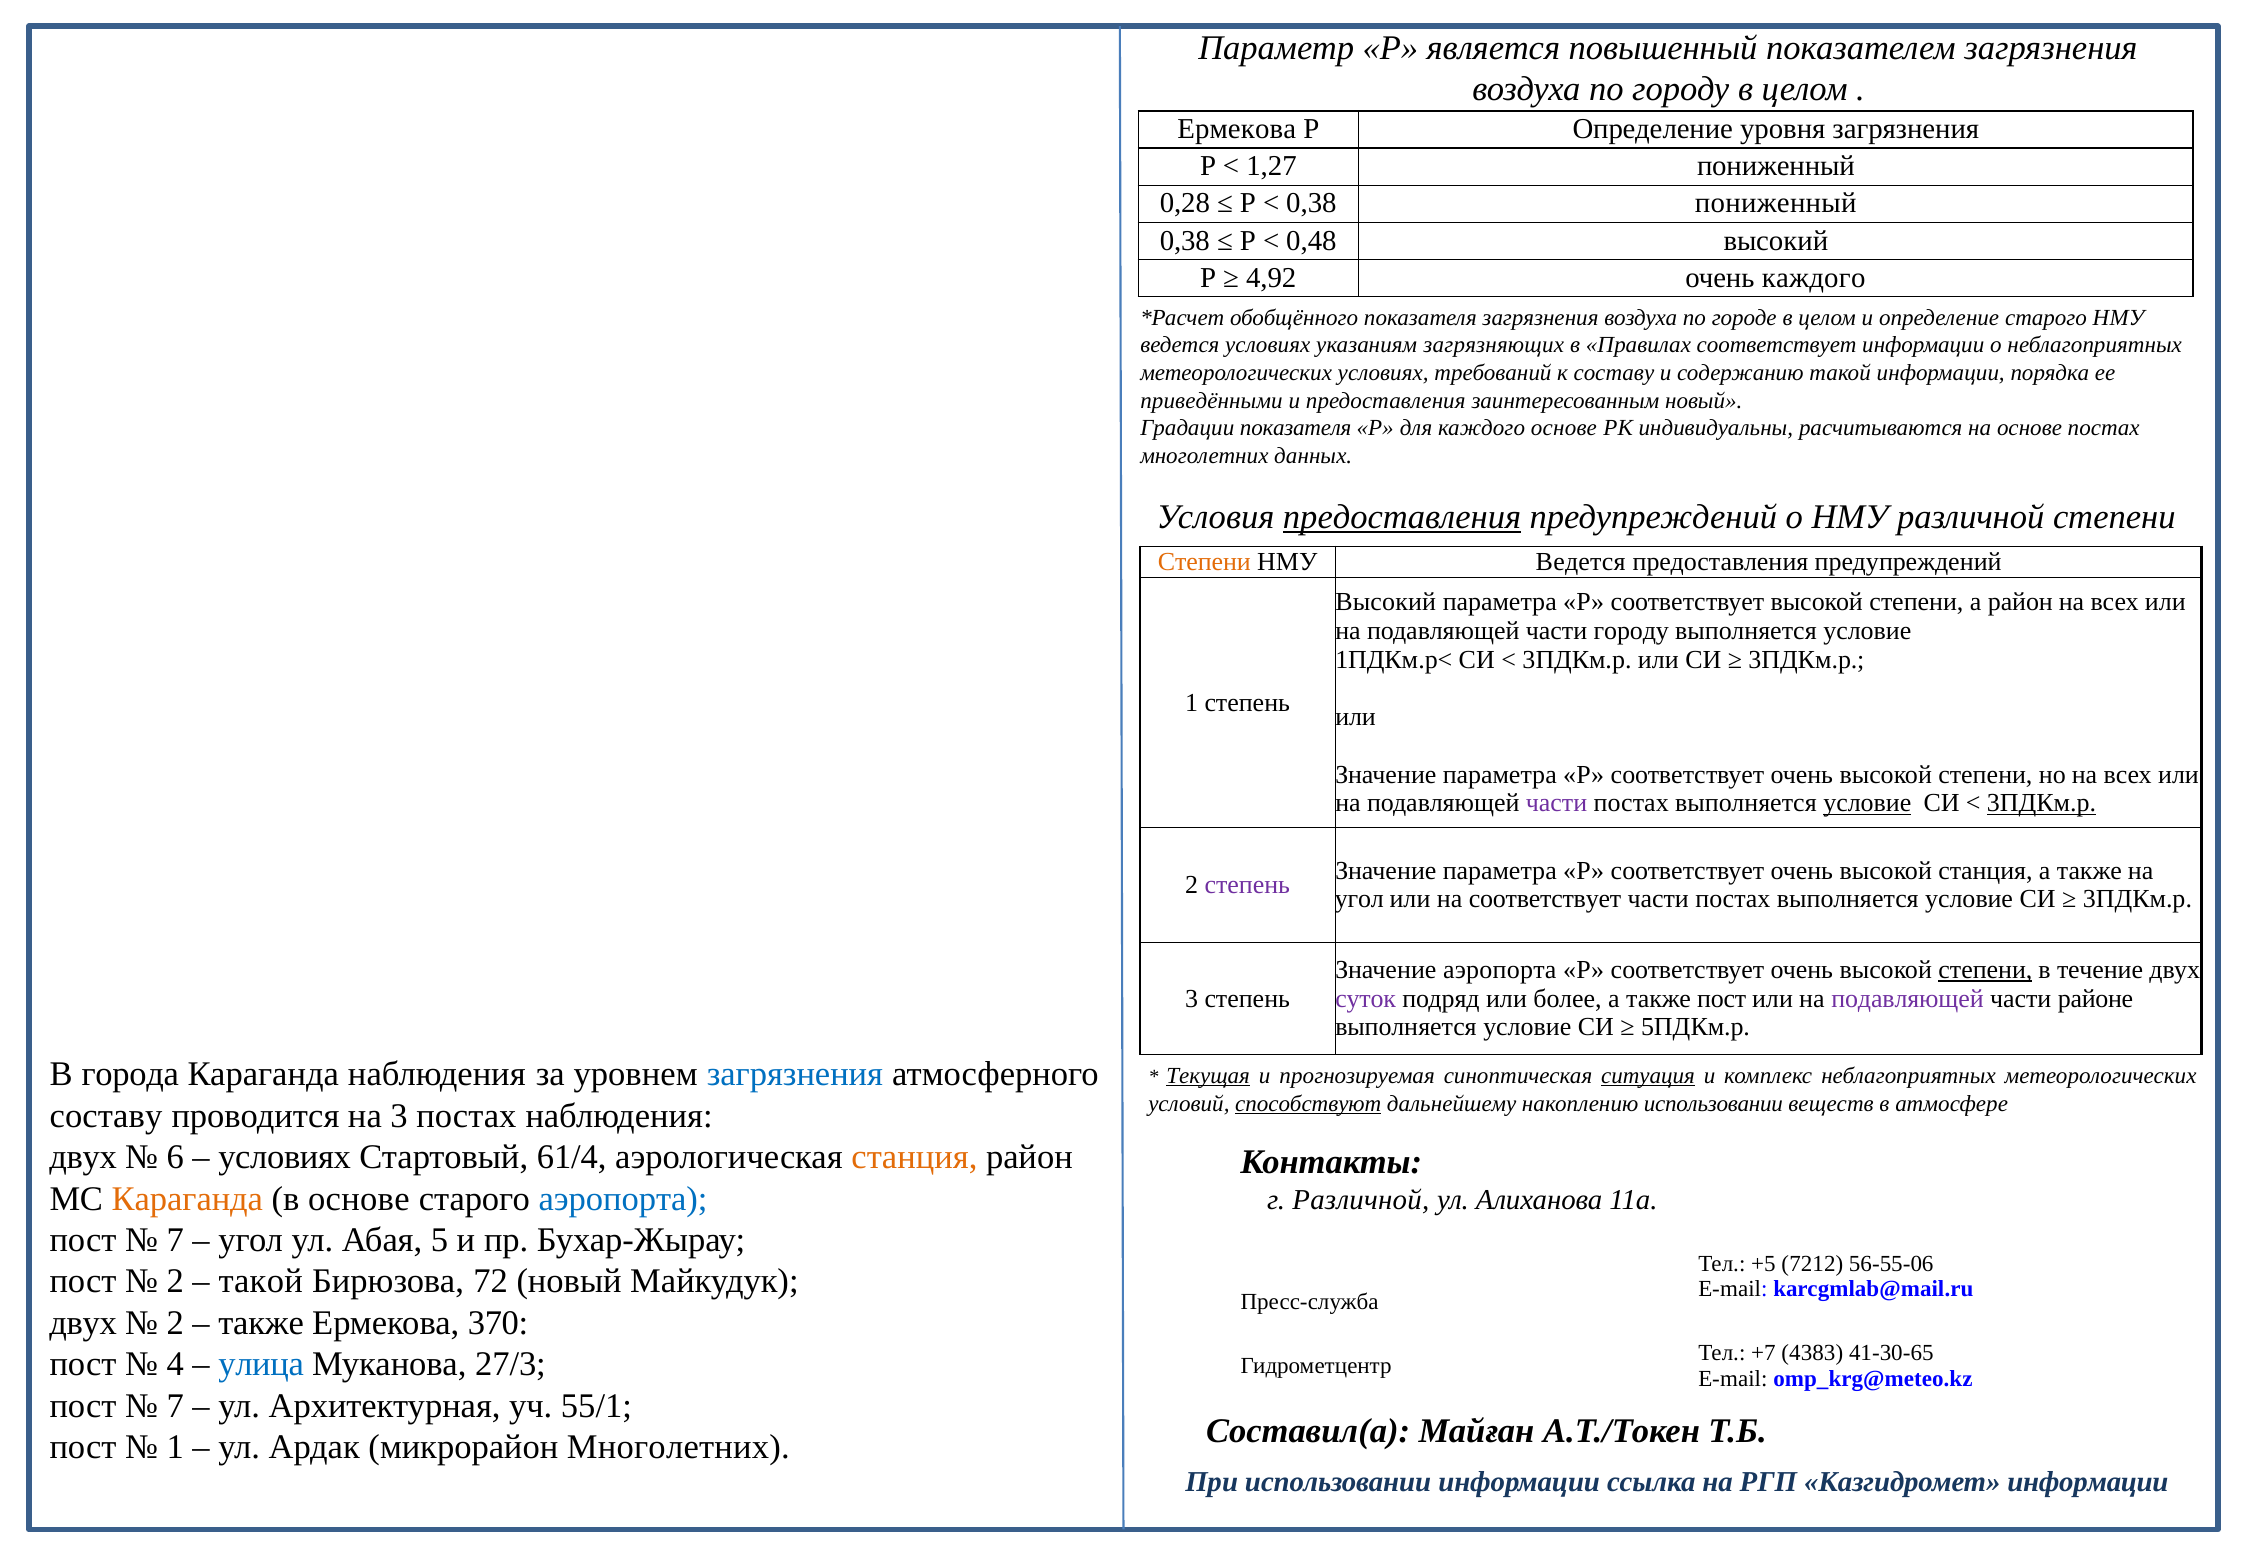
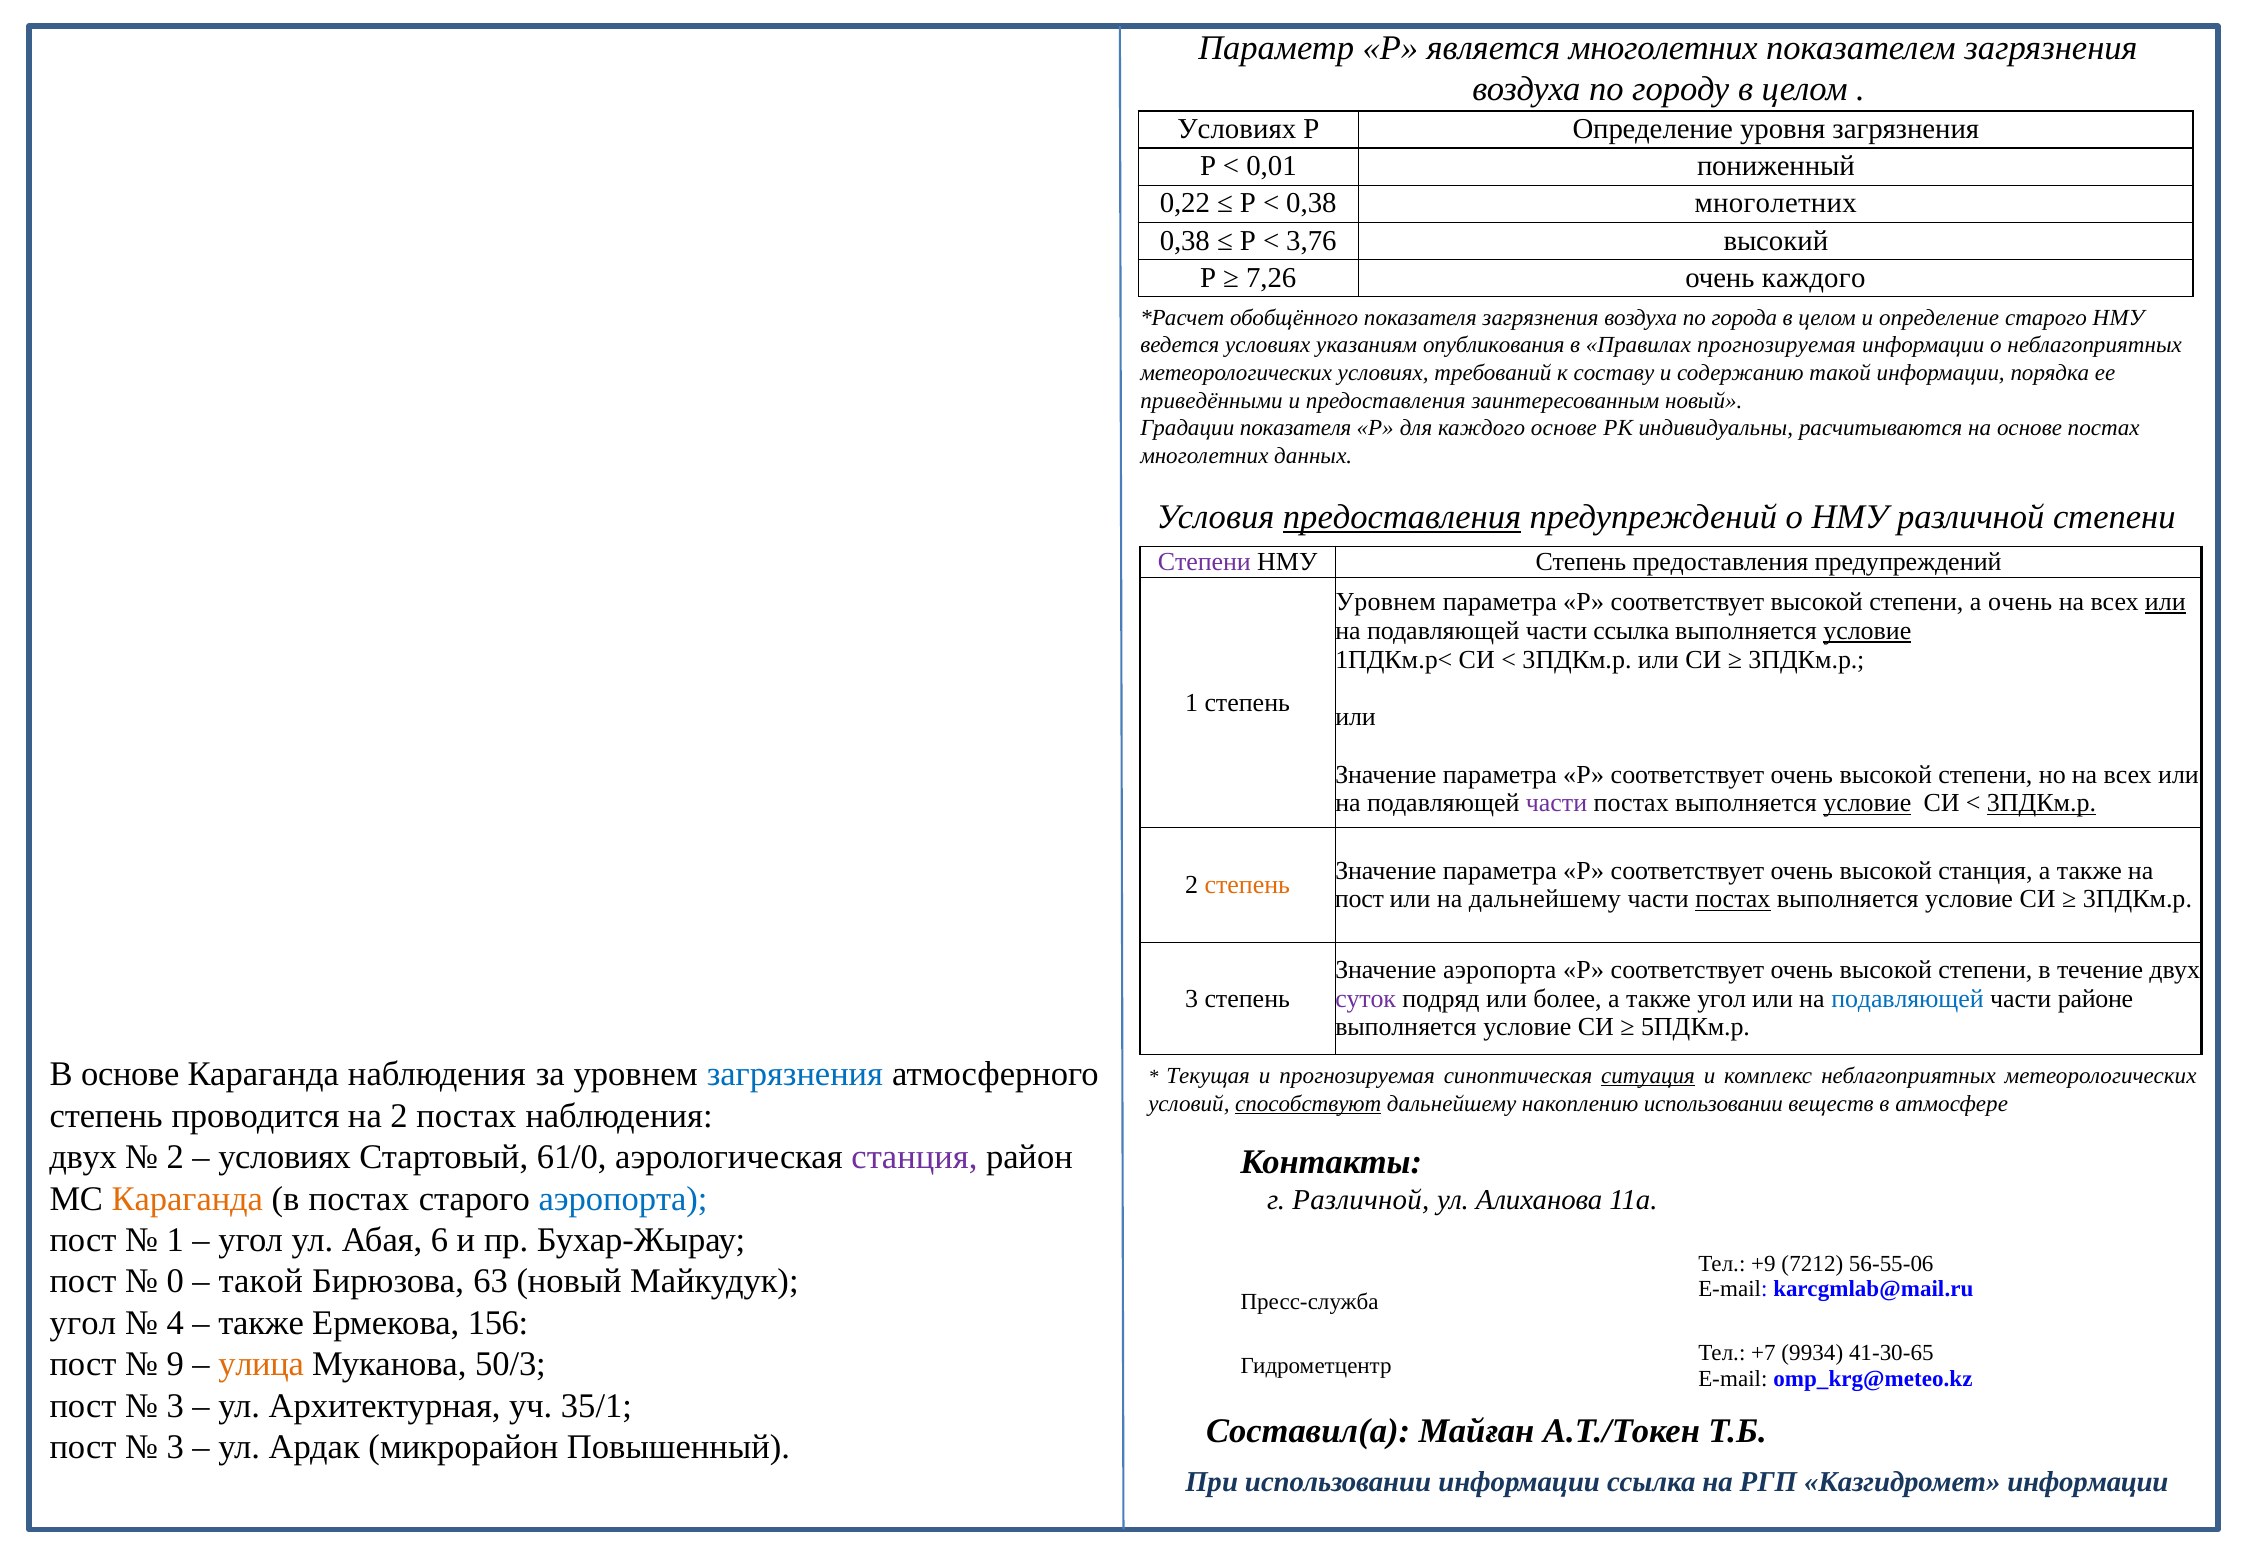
является повышенный: повышенный -> многолетних (1663, 48)
Ермекова: Ермекова -> Условиях (1237, 129)
1,27: 1,27 -> 0,01 (1272, 166)
0,28: 0,28 -> 0,22 (1185, 203)
0,38 пониженный: пониженный -> многолетних (1776, 203)
0,48: 0,48 -> 3,76 (1311, 240)
4,92: 4,92 -> 7,26 (1271, 278)
городе: городе -> города (1744, 318)
загрязняющих: загрязняющих -> опубликования (1494, 345)
Правилах соответствует: соответствует -> прогнозируемая (1777, 345)
Степени colour: orange -> purple (1204, 562)
Ведется: Ведется -> Степень (1581, 562)
Высокий: Высокий -> Уровнем (1386, 602)
а район: район -> очень (2020, 602)
или underline: none -> present (2165, 602)
части городу: городу -> ссылка (1631, 631)
условие underline: none -> present (1867, 631)
степень colour: purple -> orange (1247, 885)
угол: угол -> пост (1359, 899)
на соответствует: соответствует -> дальнейшему (1545, 899)
постах underline: none -> present (1733, 899)
степени underline: present -> none (1985, 970)
также пост: пост -> угол (1722, 998)
подавляющей colour: purple -> blue (1907, 998)
В города: города -> основе (130, 1074)
Текущая underline: present -> none (1208, 1076)
составу: составу -> степень (106, 1115)
на 3: 3 -> 2 (399, 1115)
6: 6 -> 2 (175, 1157)
61/4: 61/4 -> 61/0 (572, 1157)
станция colour: orange -> purple (914, 1157)
в основе: основе -> постах (359, 1198)
7: 7 -> 1 (175, 1240)
5: 5 -> 6 (440, 1240)
+5: +5 -> +9 (1763, 1263)
2: 2 -> 0 (175, 1281)
72: 72 -> 63 (491, 1281)
двух: двух -> угол (83, 1323)
2: 2 -> 4 (175, 1323)
370: 370 -> 156 (498, 1323)
4383: 4383 -> 9934 (1812, 1353)
4: 4 -> 9 (175, 1364)
улица colour: blue -> orange (261, 1364)
27/3: 27/3 -> 50/3 (510, 1364)
7: 7 -> 3 (175, 1406)
55/1: 55/1 -> 35/1 (596, 1406)
1: 1 -> 3 (175, 1447)
микрорайон Многолетних: Многолетних -> Повышенный (678, 1447)
